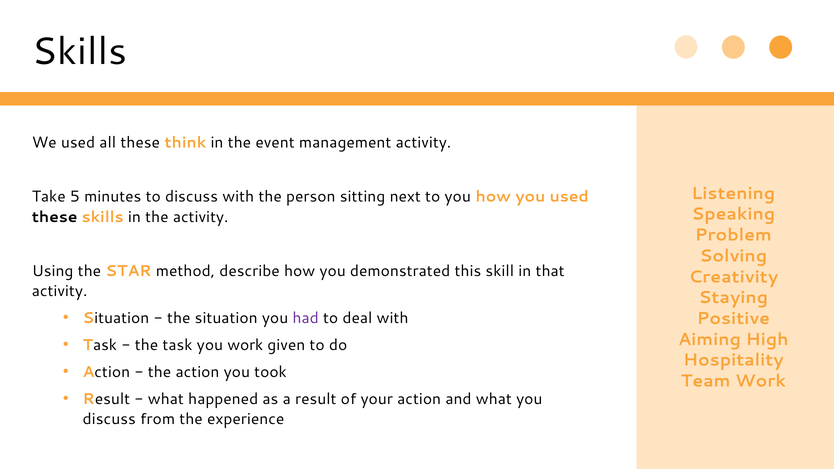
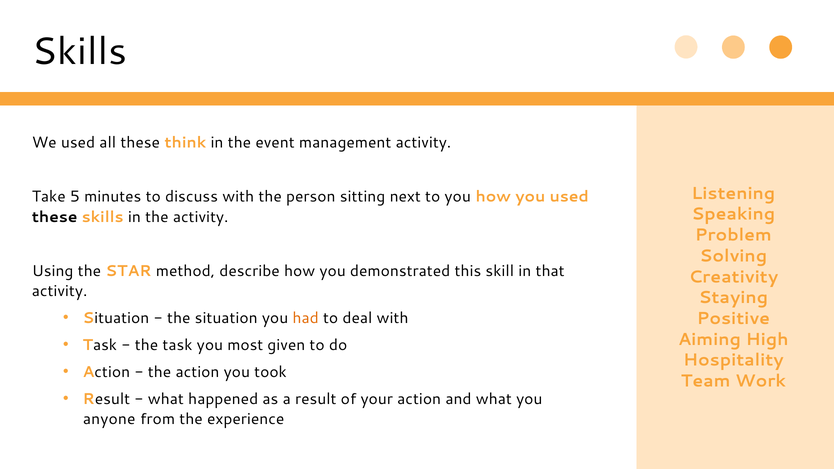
had colour: purple -> orange (306, 318)
you work: work -> most (245, 345)
discuss: discuss -> anyone (109, 419)
